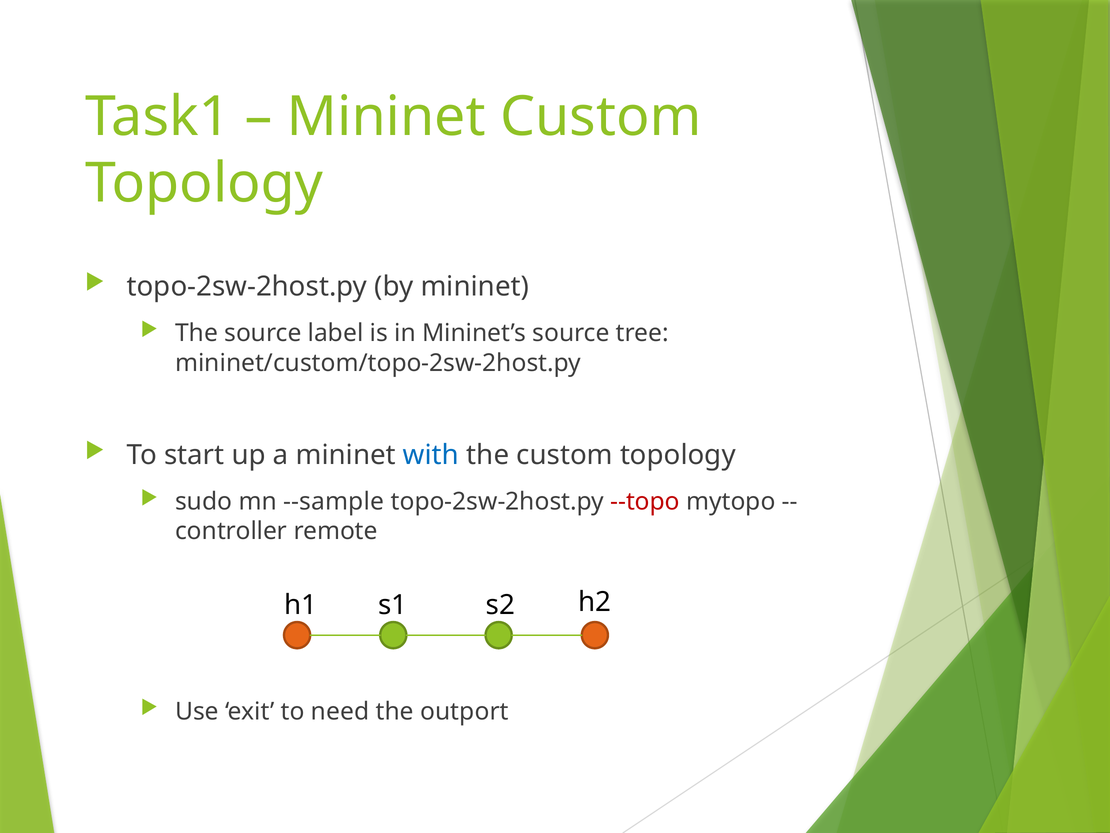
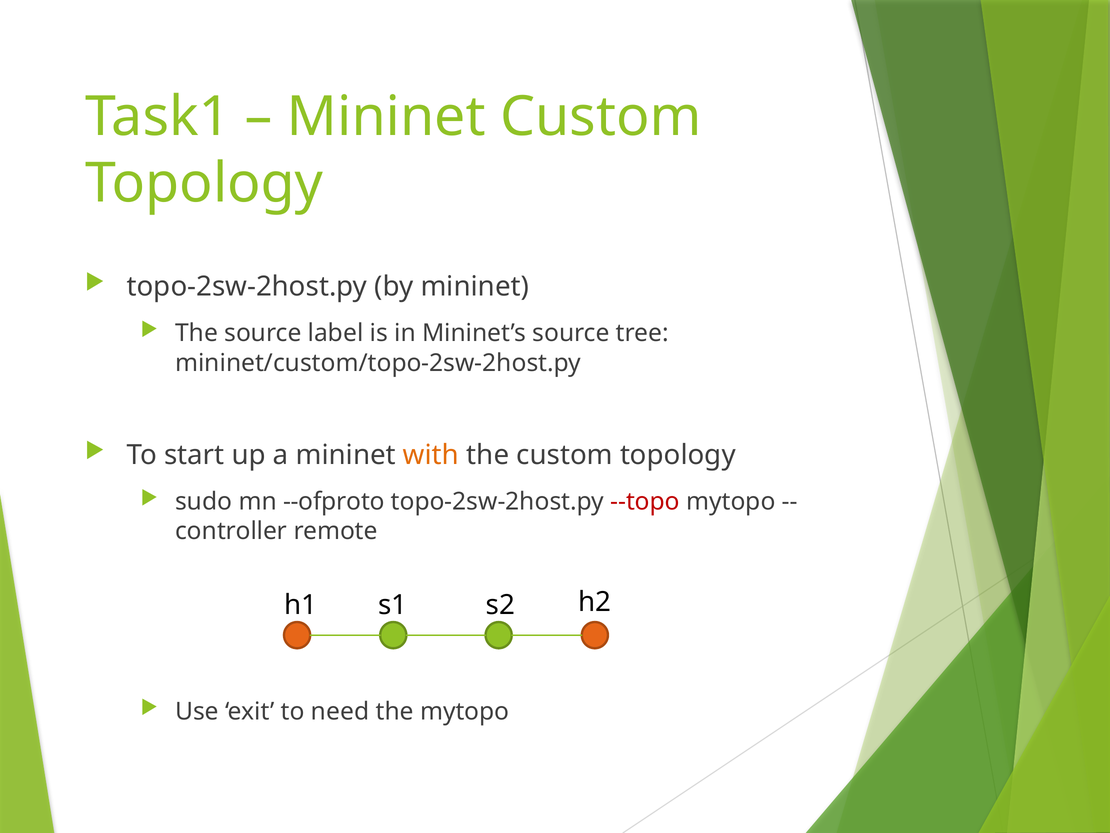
with colour: blue -> orange (431, 455)
--sample: --sample -> --ofproto (334, 501)
the outport: outport -> mytopo (465, 711)
